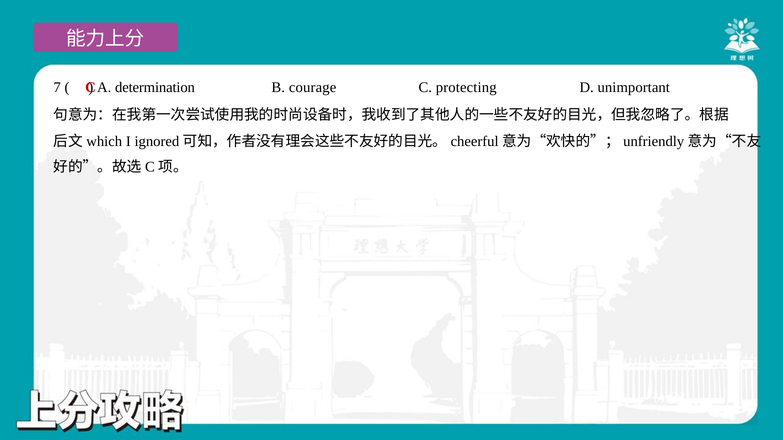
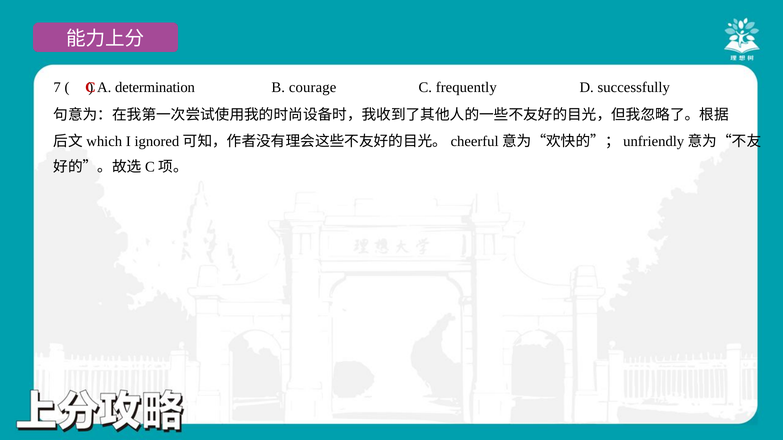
protecting: protecting -> frequently (466, 88)
unimportant: unimportant -> successfully (634, 88)
